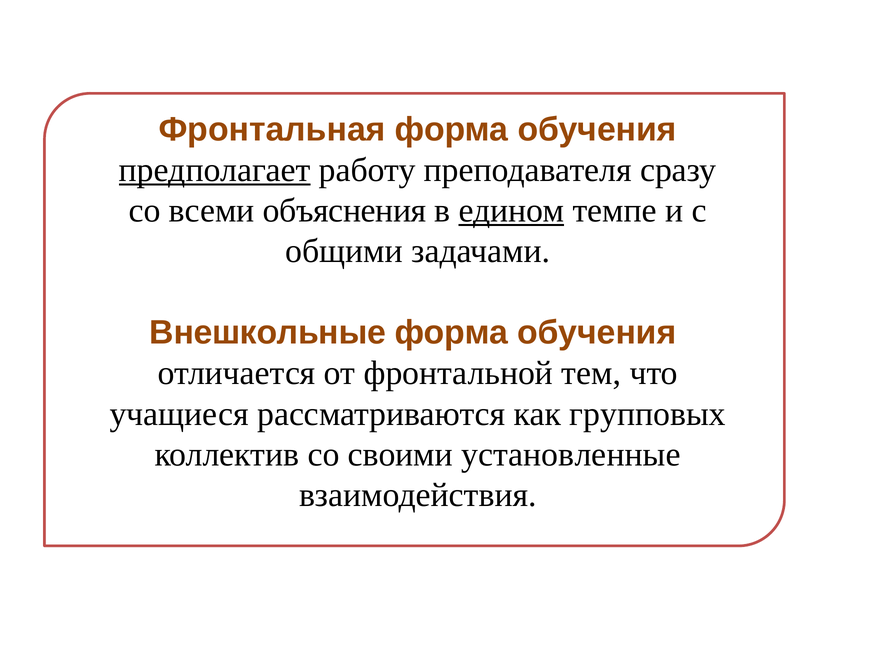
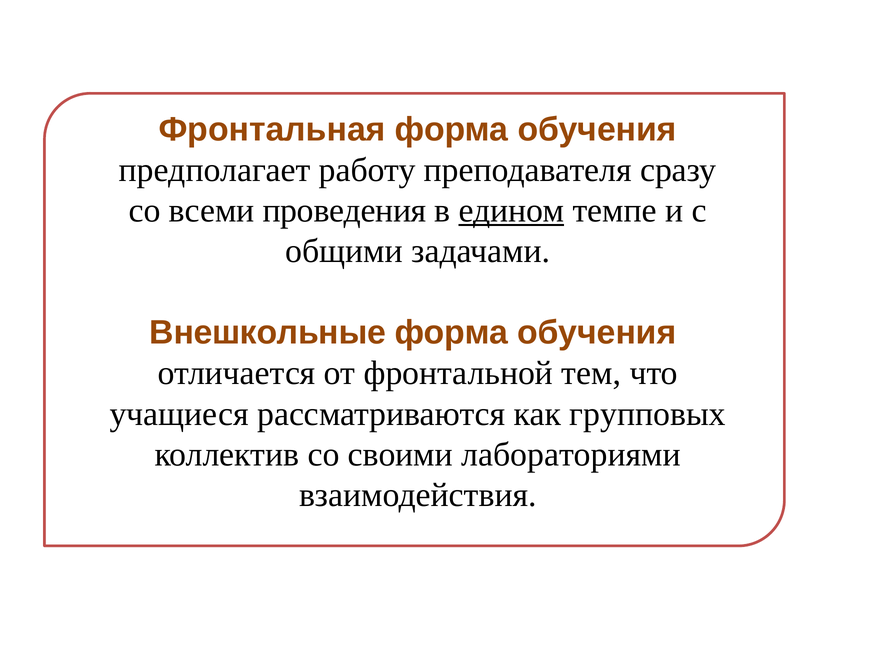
предполагает underline: present -> none (215, 170)
объяснения: объяснения -> проведения (345, 210)
установленные: установленные -> лабораториями (571, 454)
